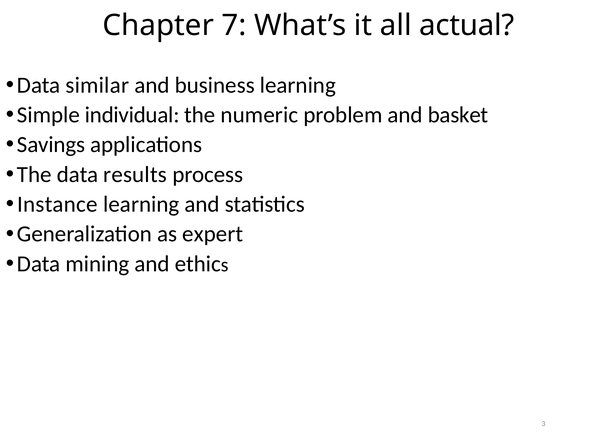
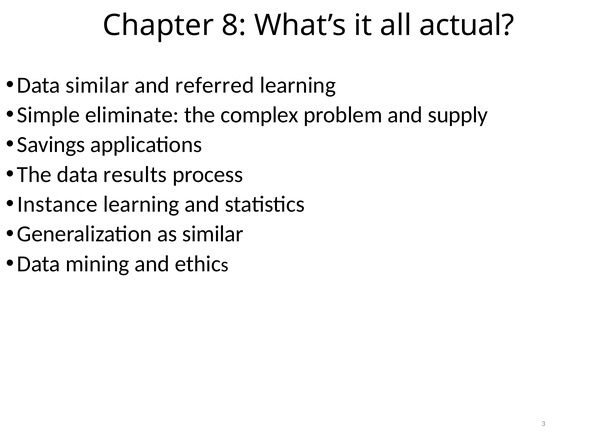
7: 7 -> 8 (234, 25)
business: business -> referred (215, 85)
individual: individual -> eliminate (132, 115)
numeric: numeric -> complex (260, 115)
basket: basket -> supply (458, 115)
as expert: expert -> similar (213, 234)
